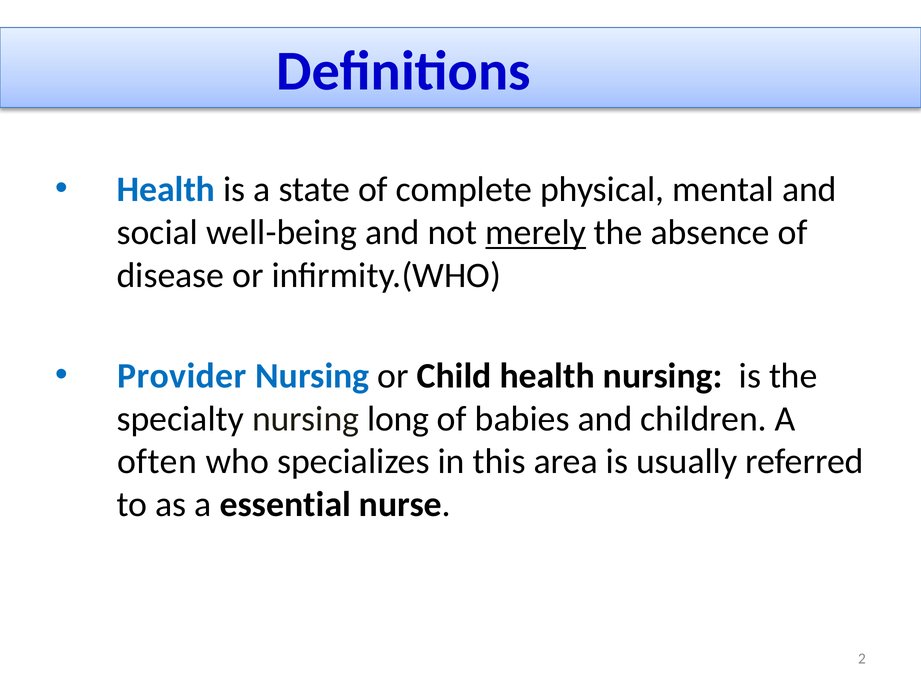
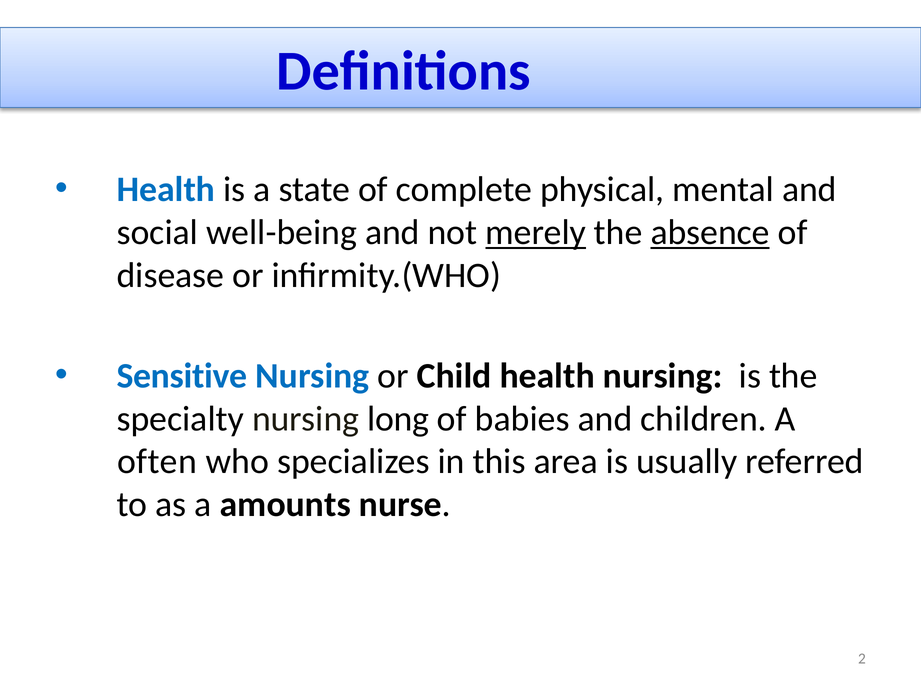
absence underline: none -> present (710, 233)
Provider: Provider -> Sensitive (182, 376)
essential: essential -> amounts (285, 505)
